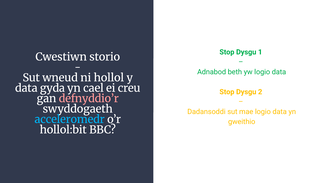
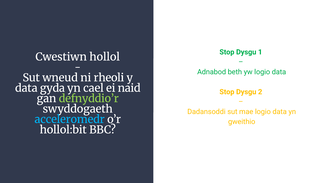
storio: storio -> hollol (105, 57)
hollol: hollol -> rheoli (109, 78)
creu: creu -> naid (129, 88)
defnyddio’r colour: pink -> light green (89, 98)
